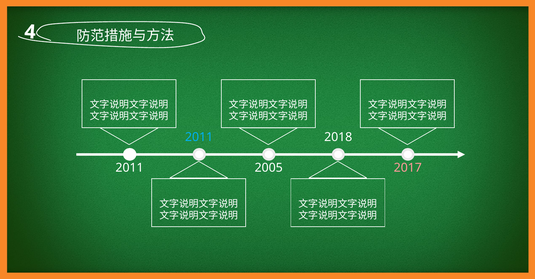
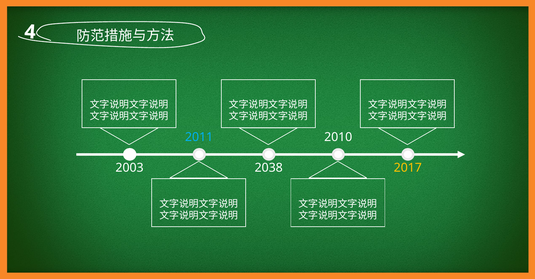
2018: 2018 -> 2010 (338, 137)
2011: 2011 -> 2003 (130, 168)
2005: 2005 -> 2038 (269, 168)
2017 colour: pink -> yellow (408, 168)
